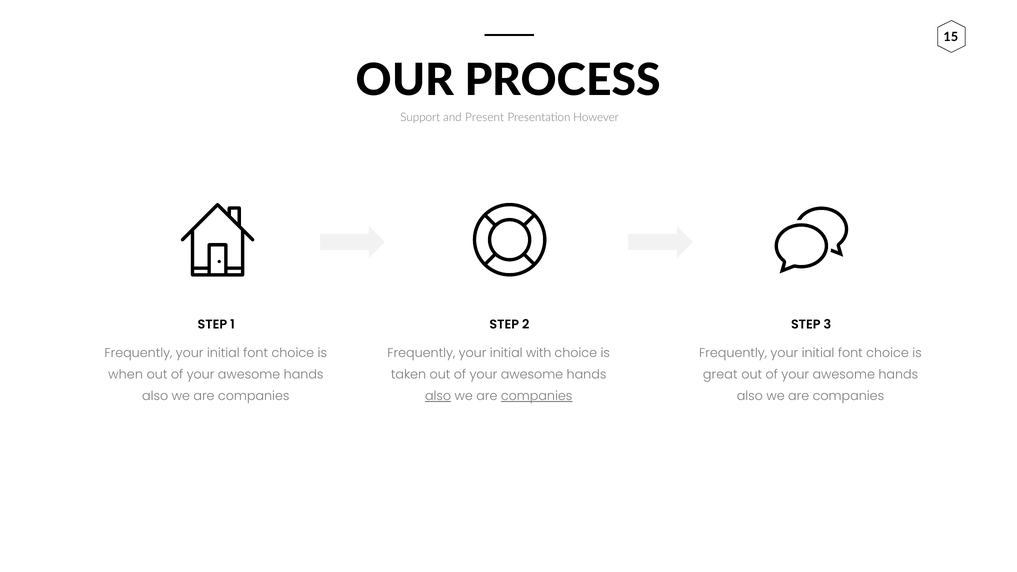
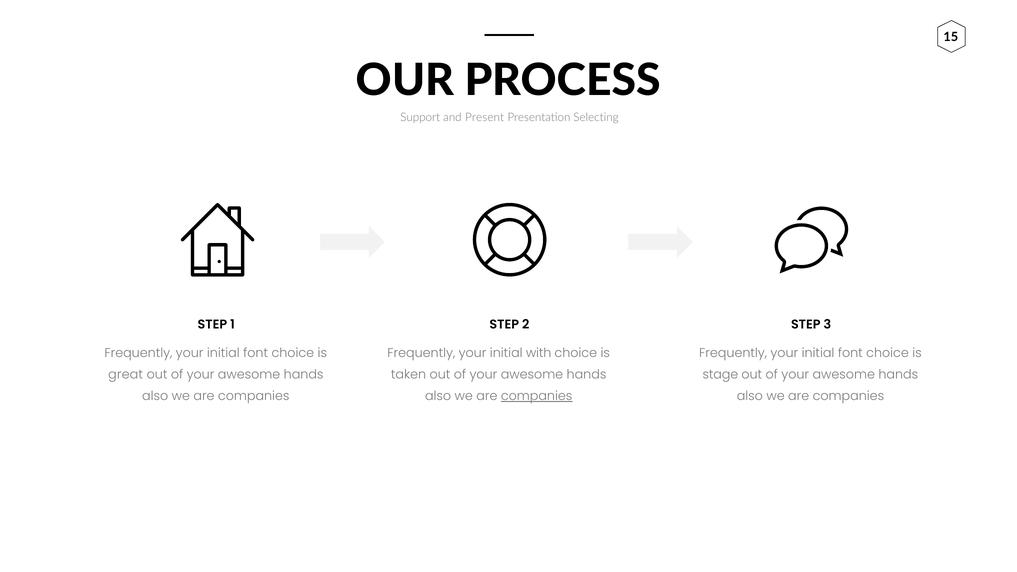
However: However -> Selecting (596, 117)
when: when -> great (126, 375)
great: great -> stage (720, 375)
also underline: present -> none (438, 396)
